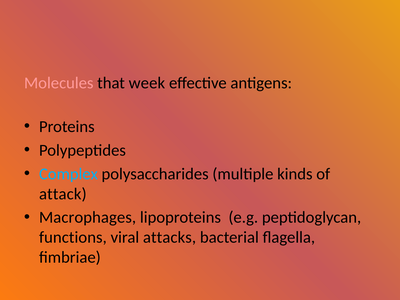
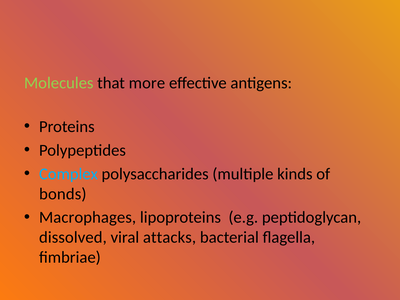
Molecules colour: pink -> light green (59, 83)
week: week -> more (147, 83)
attack: attack -> bonds (63, 194)
functions: functions -> dissolved (73, 237)
